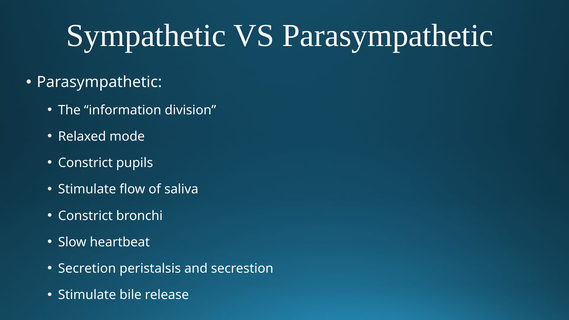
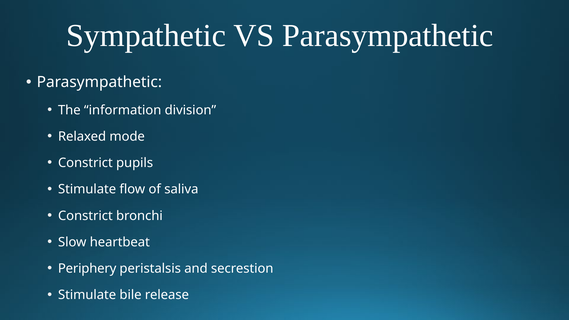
Secretion: Secretion -> Periphery (87, 269)
